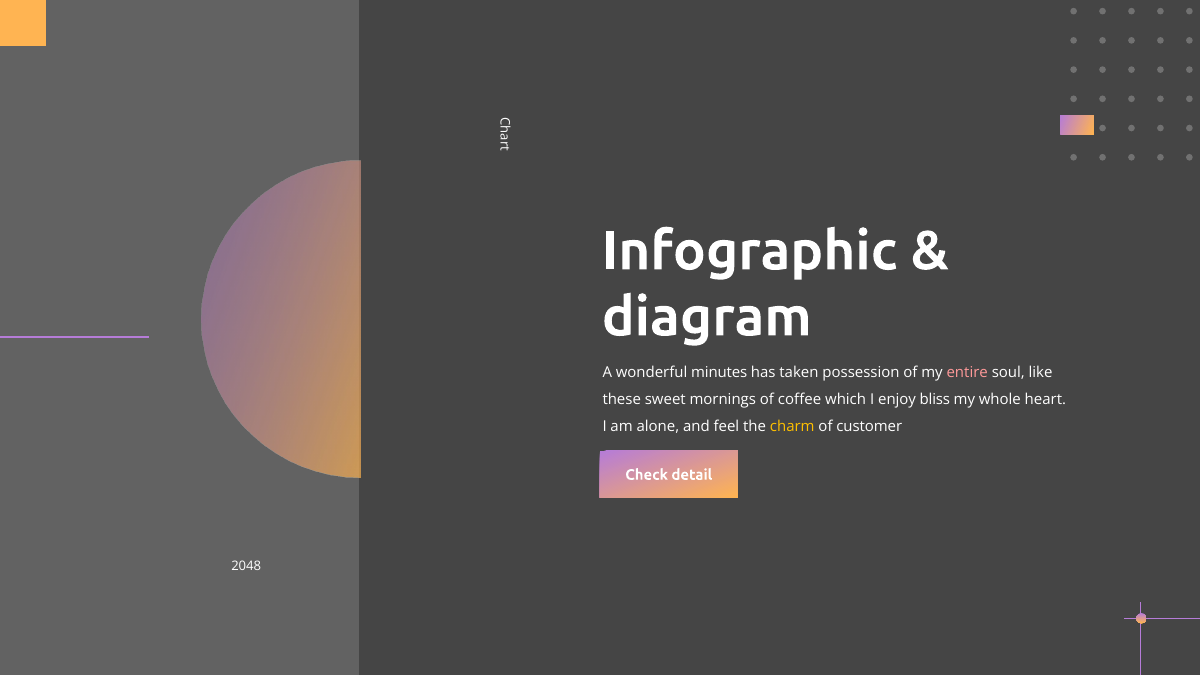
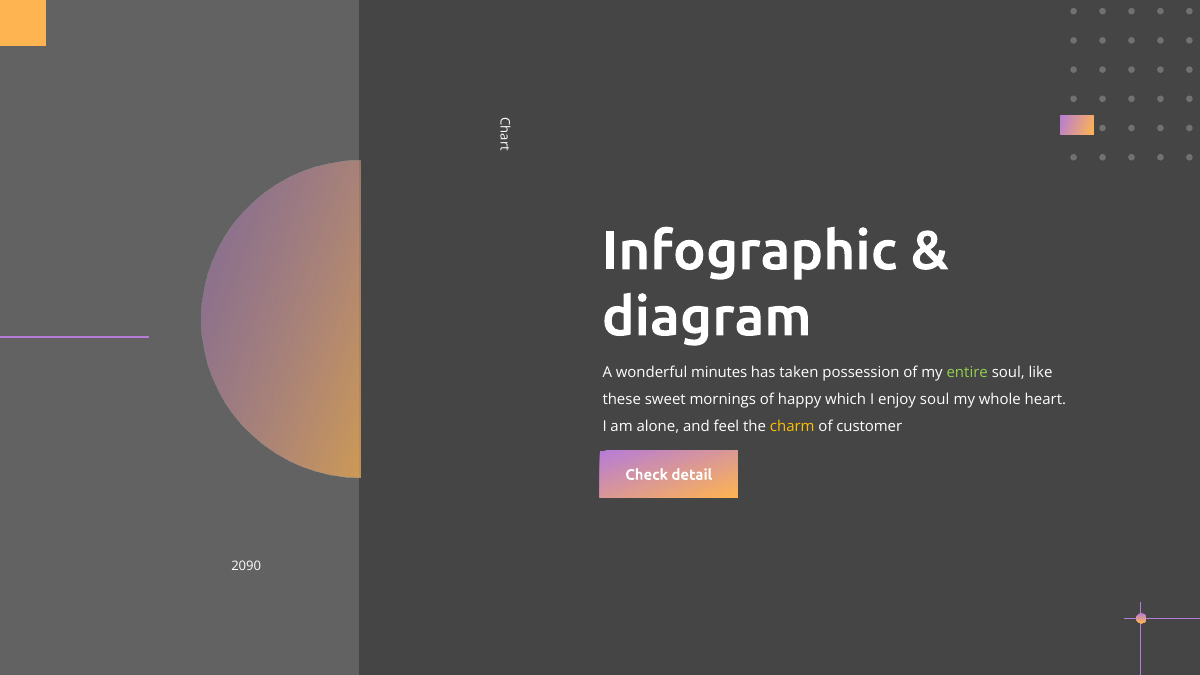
entire colour: pink -> light green (967, 373)
coffee: coffee -> happy (800, 400)
enjoy bliss: bliss -> soul (935, 400)
2048: 2048 -> 2090 (246, 566)
